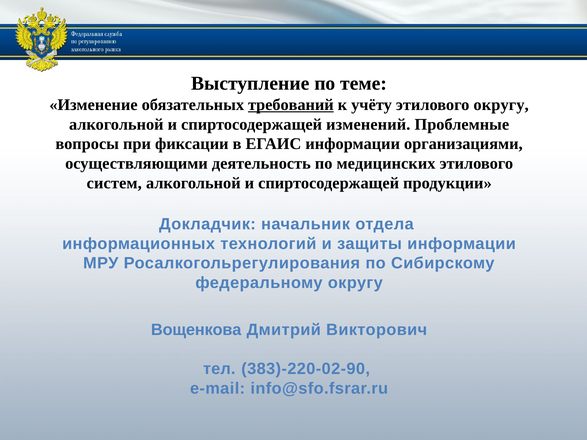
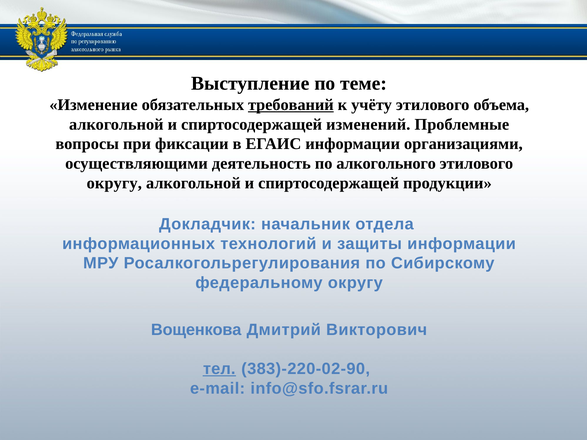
этилового округу: округу -> объема (501, 105)
медицинских: медицинских -> алкогольного (386, 164)
систем: систем -> округу (114, 183)
тел underline: none -> present (219, 369)
